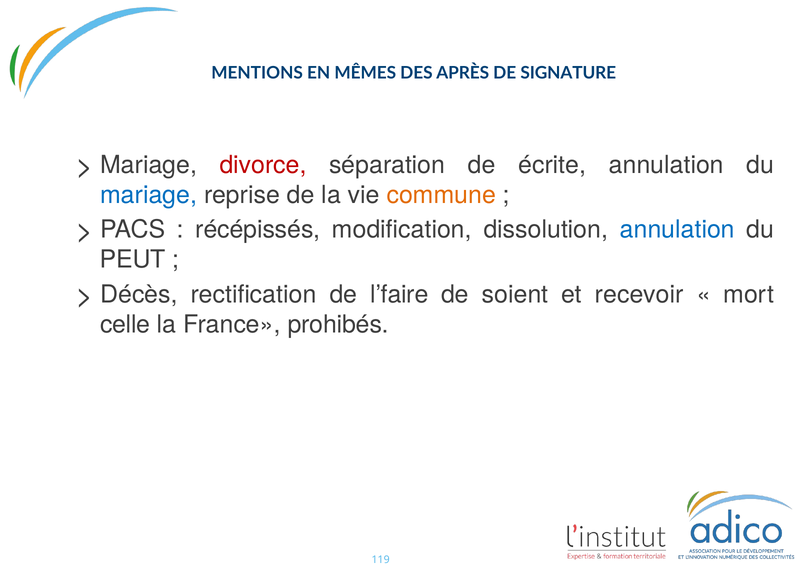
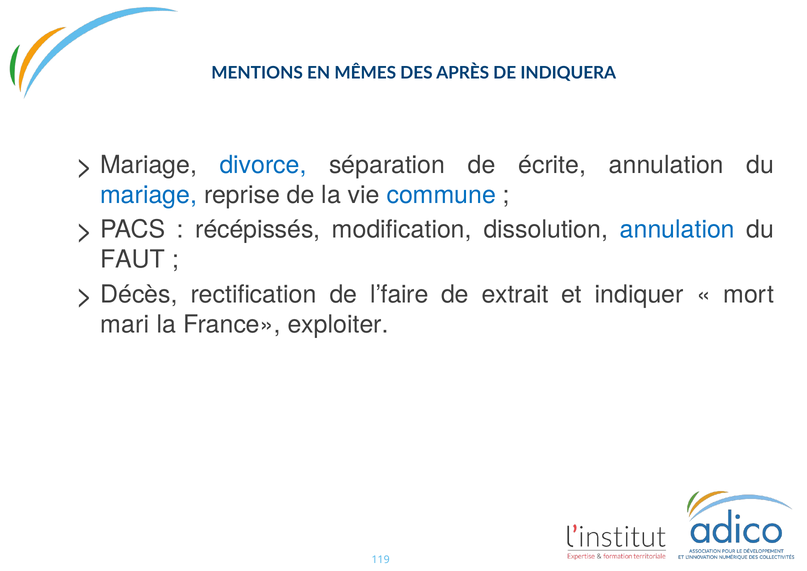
SIGNATURE: SIGNATURE -> INDIQUERA (568, 73)
divorce colour: red -> blue (263, 165)
commune colour: orange -> blue (441, 195)
PEUT: PEUT -> FAUT (133, 259)
soient: soient -> extrait (515, 294)
recevoir: recevoir -> indiquer (639, 294)
celle: celle -> mari (125, 324)
prohibés: prohibés -> exploiter (338, 324)
